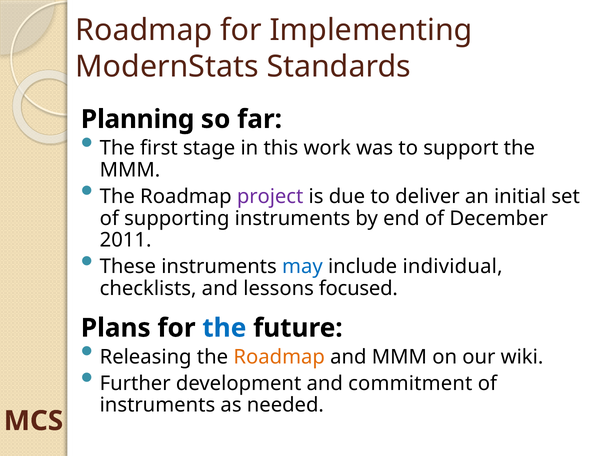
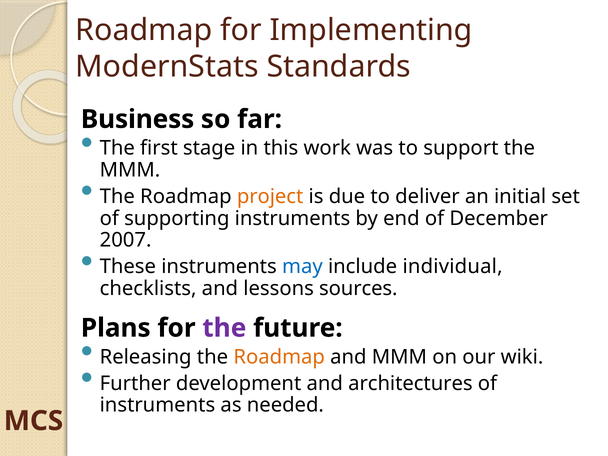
Planning: Planning -> Business (138, 119)
project colour: purple -> orange (270, 196)
2011: 2011 -> 2007 (126, 240)
focused: focused -> sources (358, 289)
the colour: blue -> purple (224, 328)
commitment: commitment -> architectures (410, 383)
